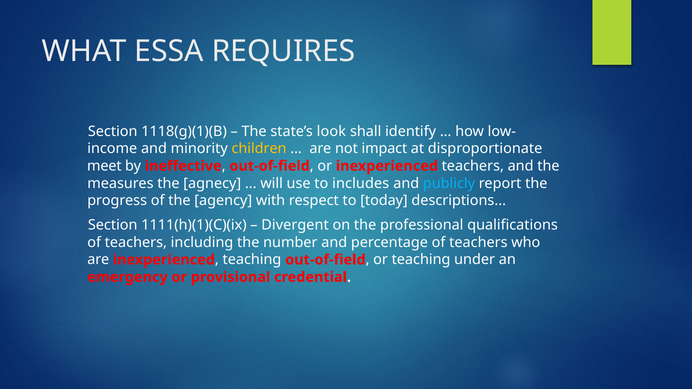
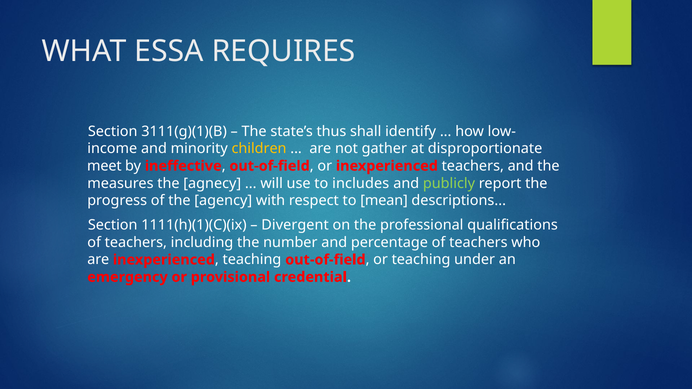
1118(g)(1)(B: 1118(g)(1)(B -> 3111(g)(1)(B (184, 131)
look: look -> thus (331, 131)
impact: impact -> gather (384, 149)
publicly colour: light blue -> light green (449, 183)
today: today -> mean (384, 201)
